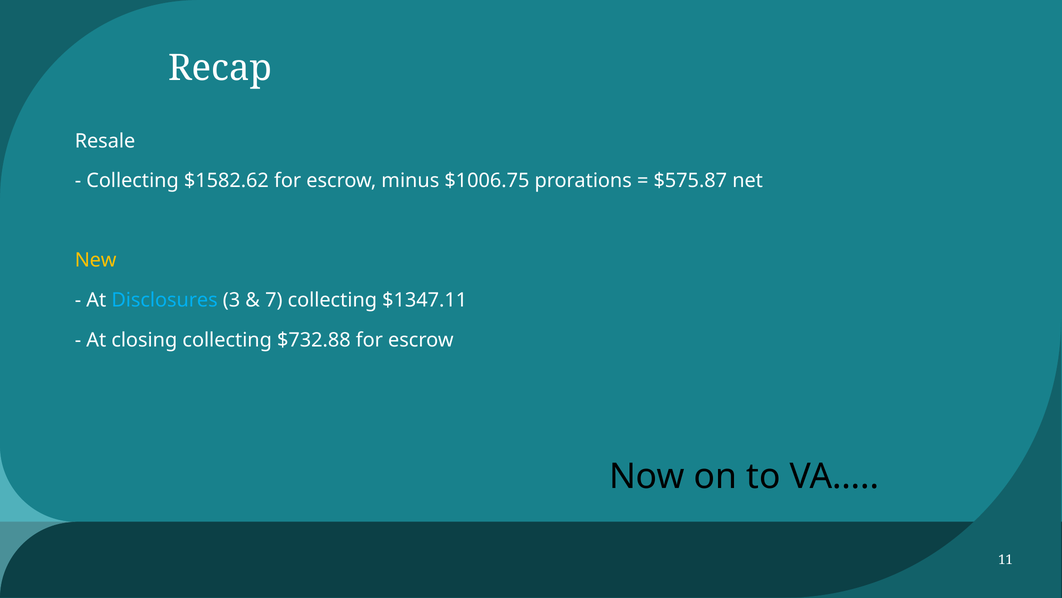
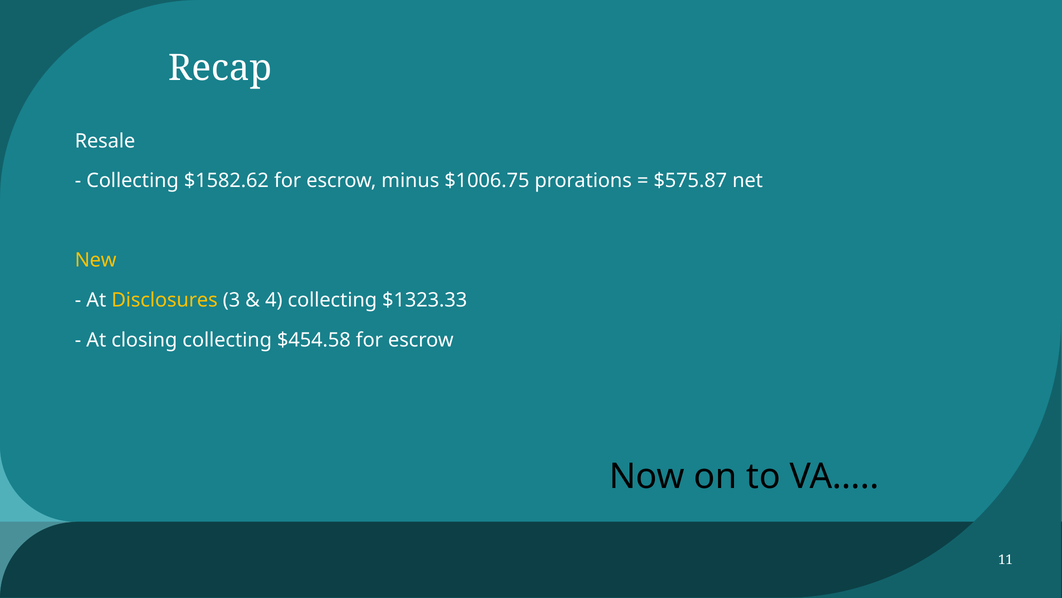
Disclosures colour: light blue -> yellow (165, 300)
7: 7 -> 4 (274, 300)
$1347.11: $1347.11 -> $1323.33 (425, 300)
$732.88: $732.88 -> $454.58 (314, 340)
